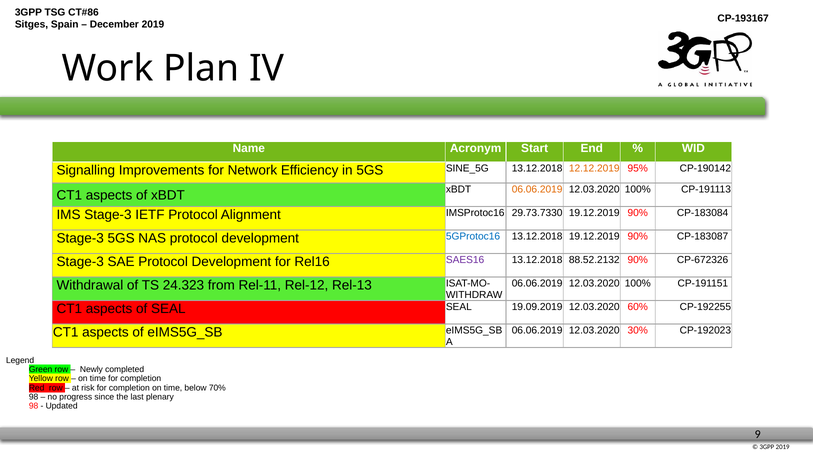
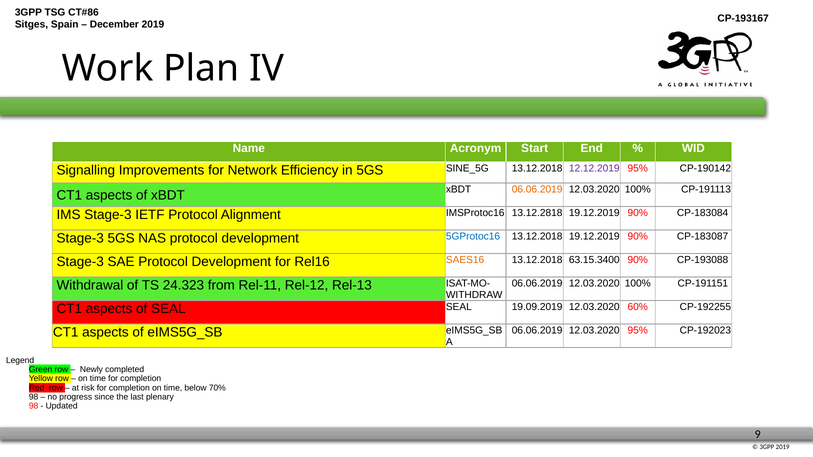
12.12.2019 colour: orange -> purple (594, 169)
29.73.7330: 29.73.7330 -> 13.12.2818 (537, 213)
SAES16 colour: purple -> orange (465, 260)
88.52.2132: 88.52.2132 -> 63.15.3400 (594, 260)
CP-672326: CP-672326 -> CP-193088 (703, 260)
12.03.2020 30%: 30% -> 95% (638, 331)
